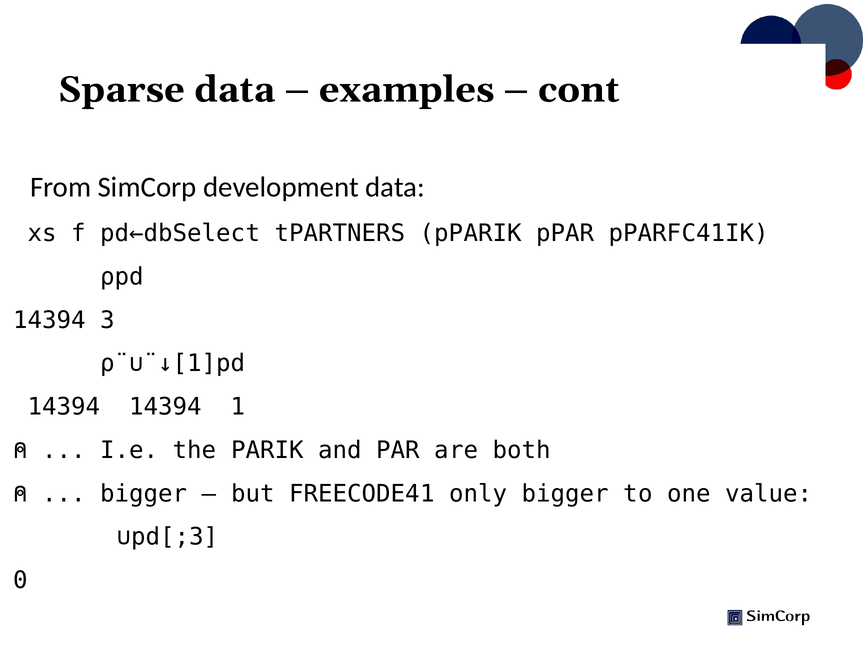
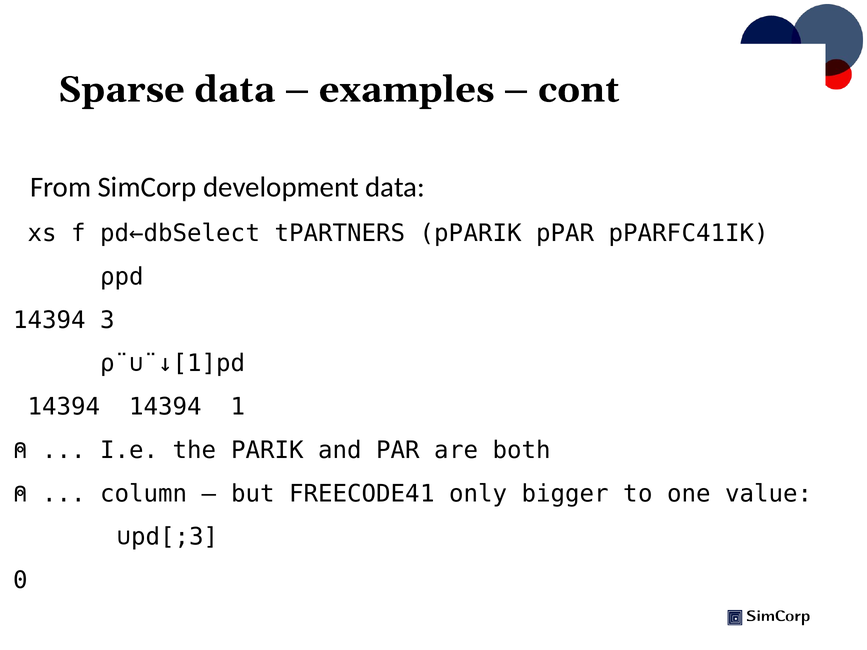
bigger: bigger -> column (144, 494)
